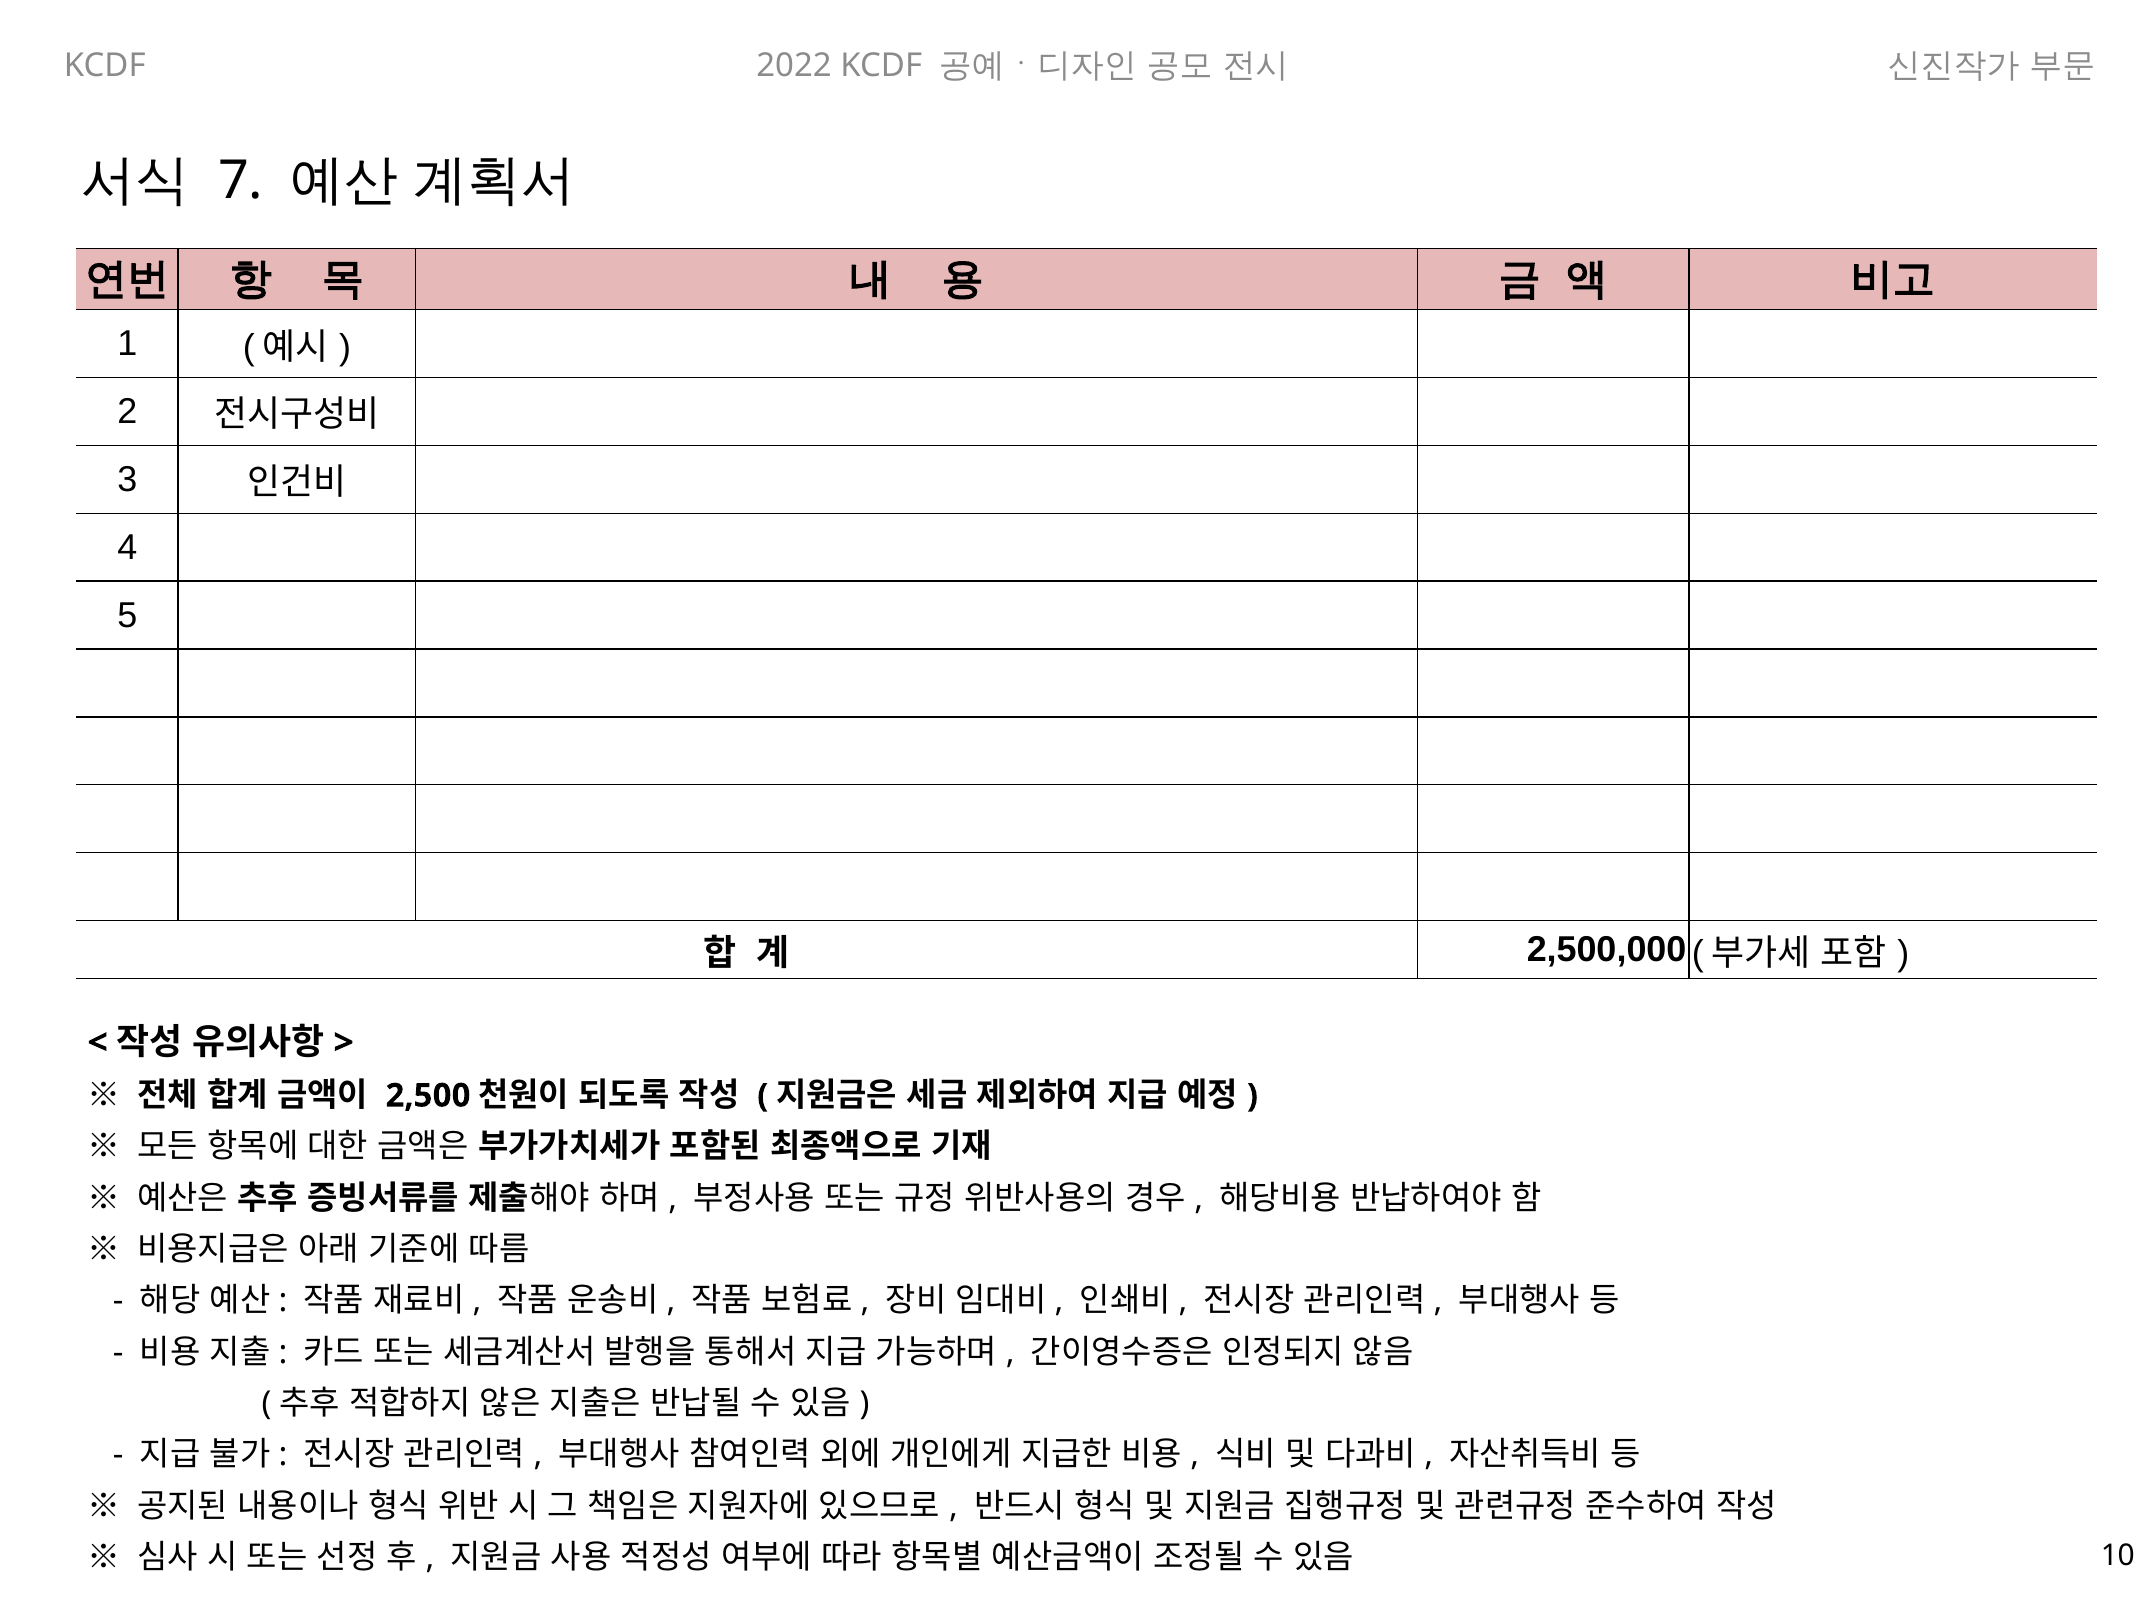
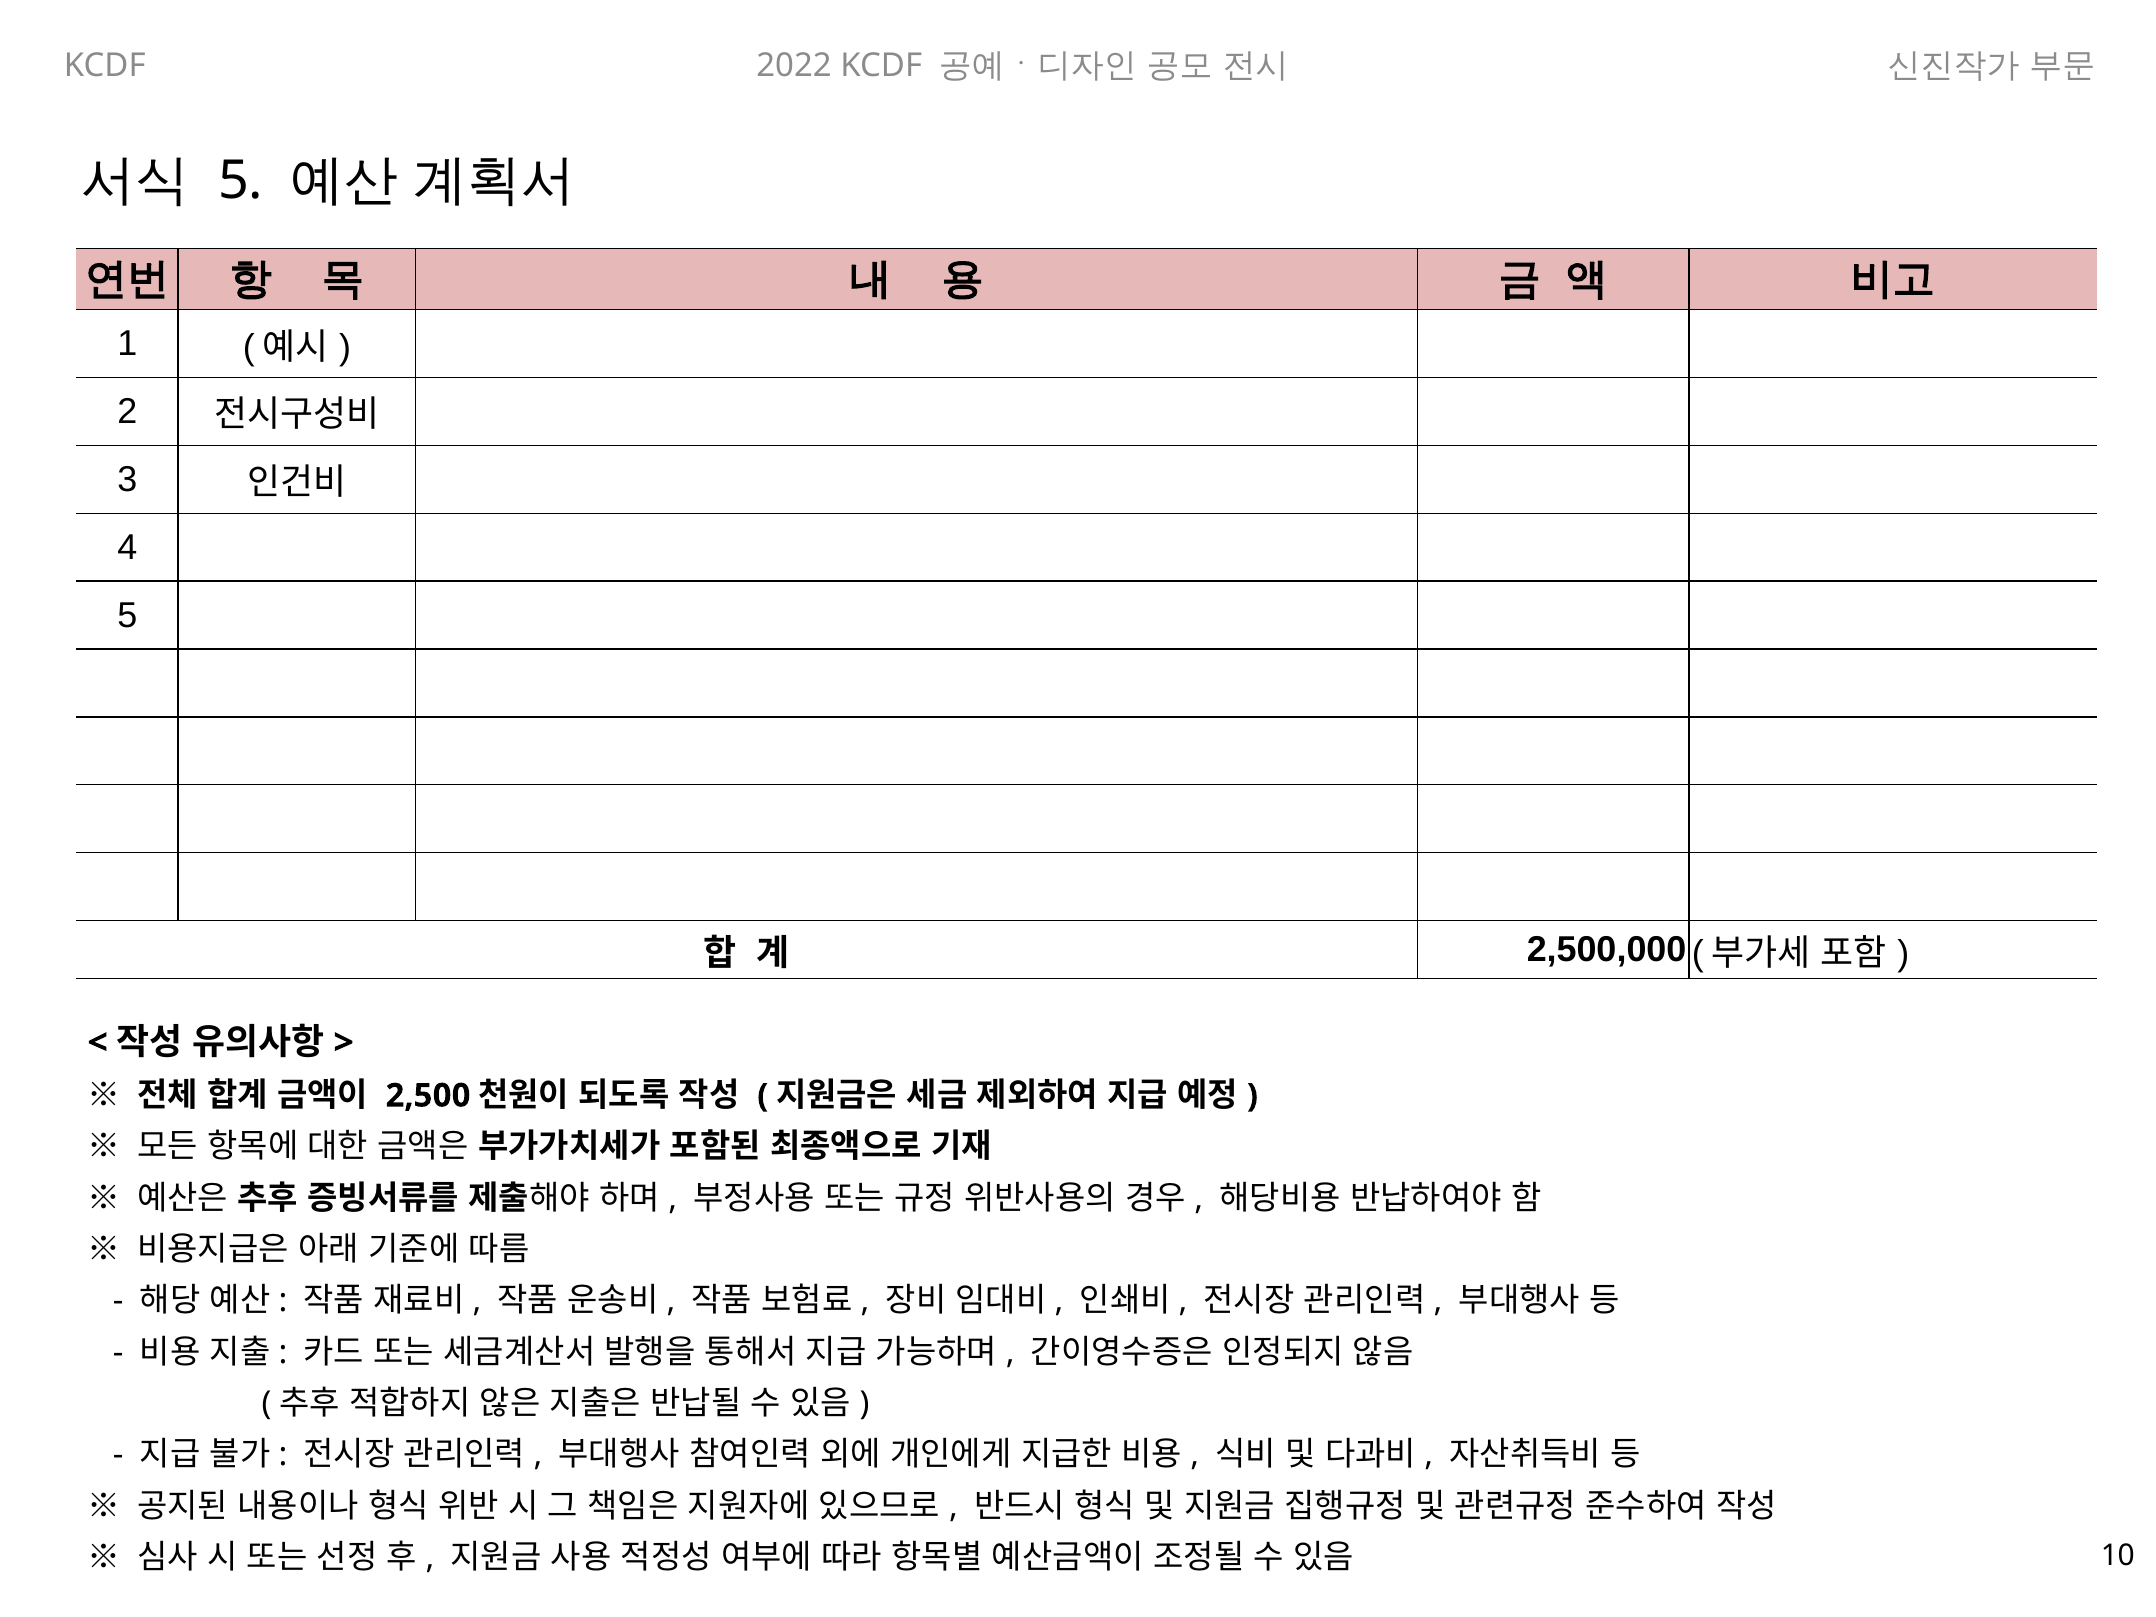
7: 7 -> 5 (241, 180)
